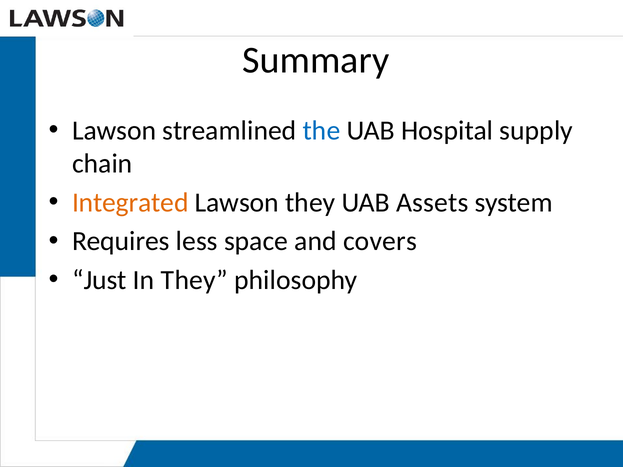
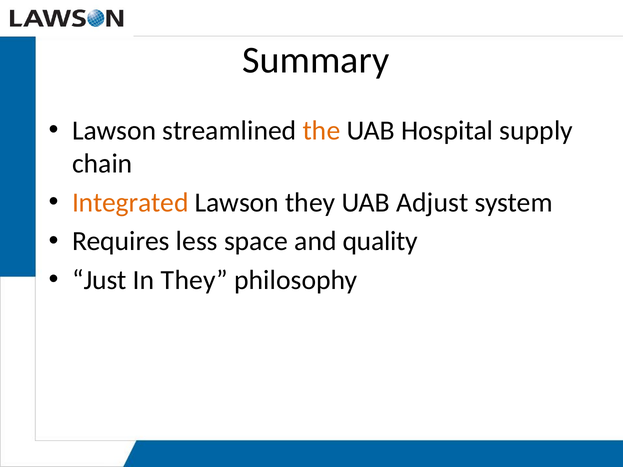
the colour: blue -> orange (322, 131)
Assets: Assets -> Adjust (432, 203)
covers: covers -> quality (380, 241)
